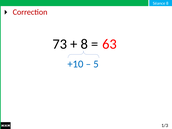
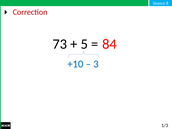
8: 8 -> 5 (84, 44)
63: 63 -> 84 (110, 44)
5: 5 -> 3 (96, 64)
